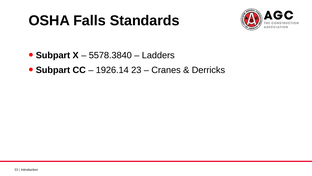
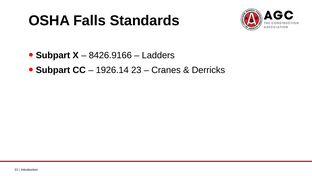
5578.3840: 5578.3840 -> 8426.9166 (110, 55)
